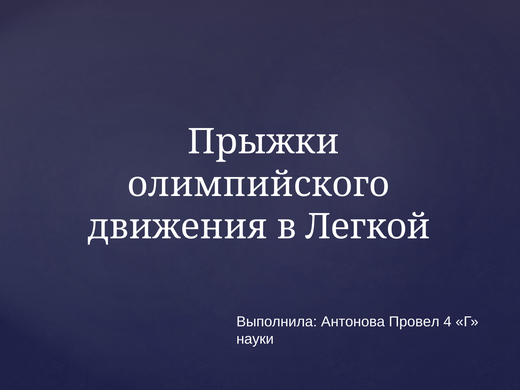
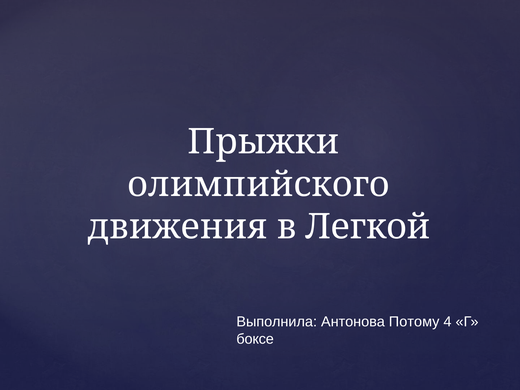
Провел: Провел -> Потому (414, 322)
науки: науки -> боксе (255, 339)
